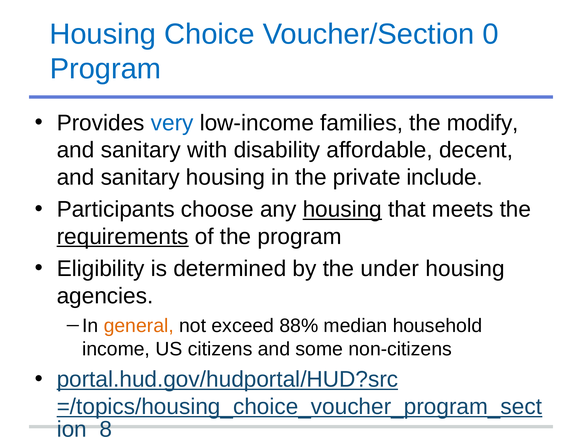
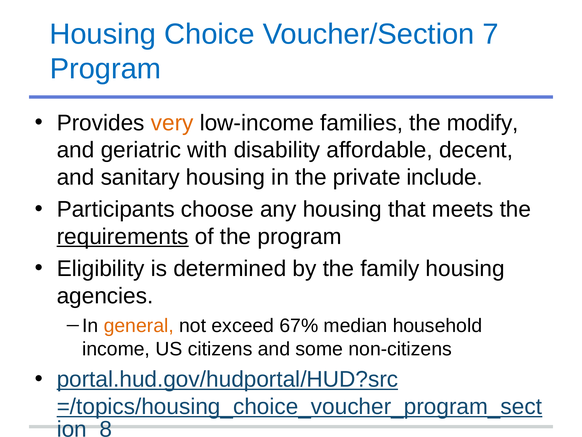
0: 0 -> 7 (491, 34)
very colour: blue -> orange (172, 123)
sanitary: sanitary -> geriatric (141, 150)
housing underline: present -> none (342, 209)
under: under -> family (390, 268)
88%: 88% -> 67% (299, 325)
